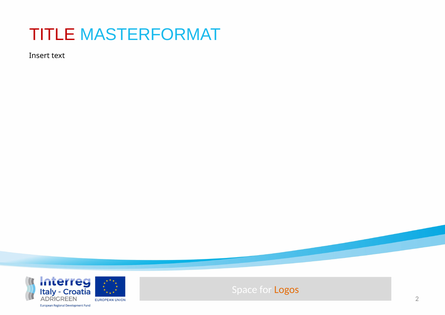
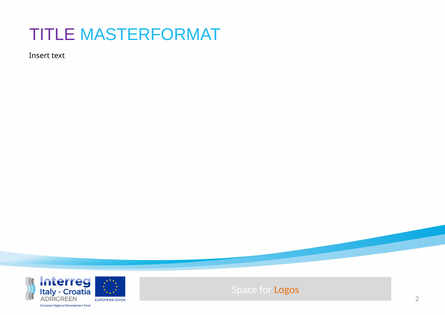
TITLE colour: red -> purple (52, 35)
